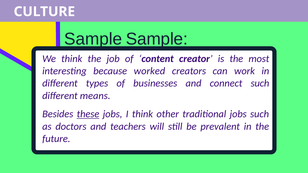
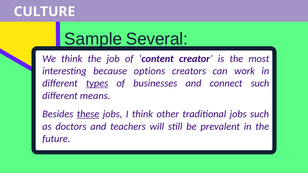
Sample Sample: Sample -> Several (157, 39)
worked: worked -> options (149, 71)
types underline: none -> present (97, 83)
